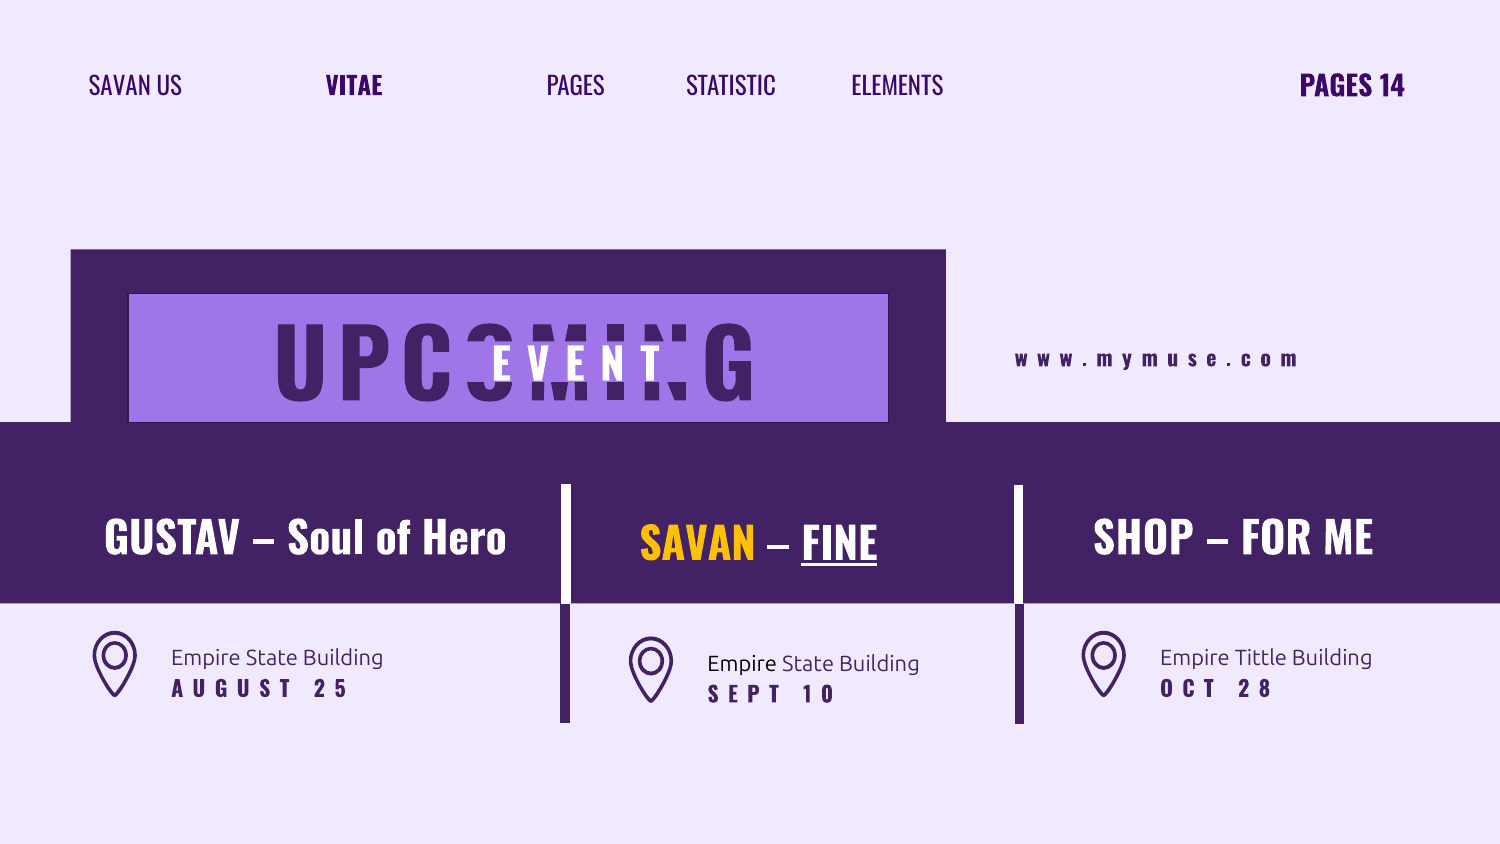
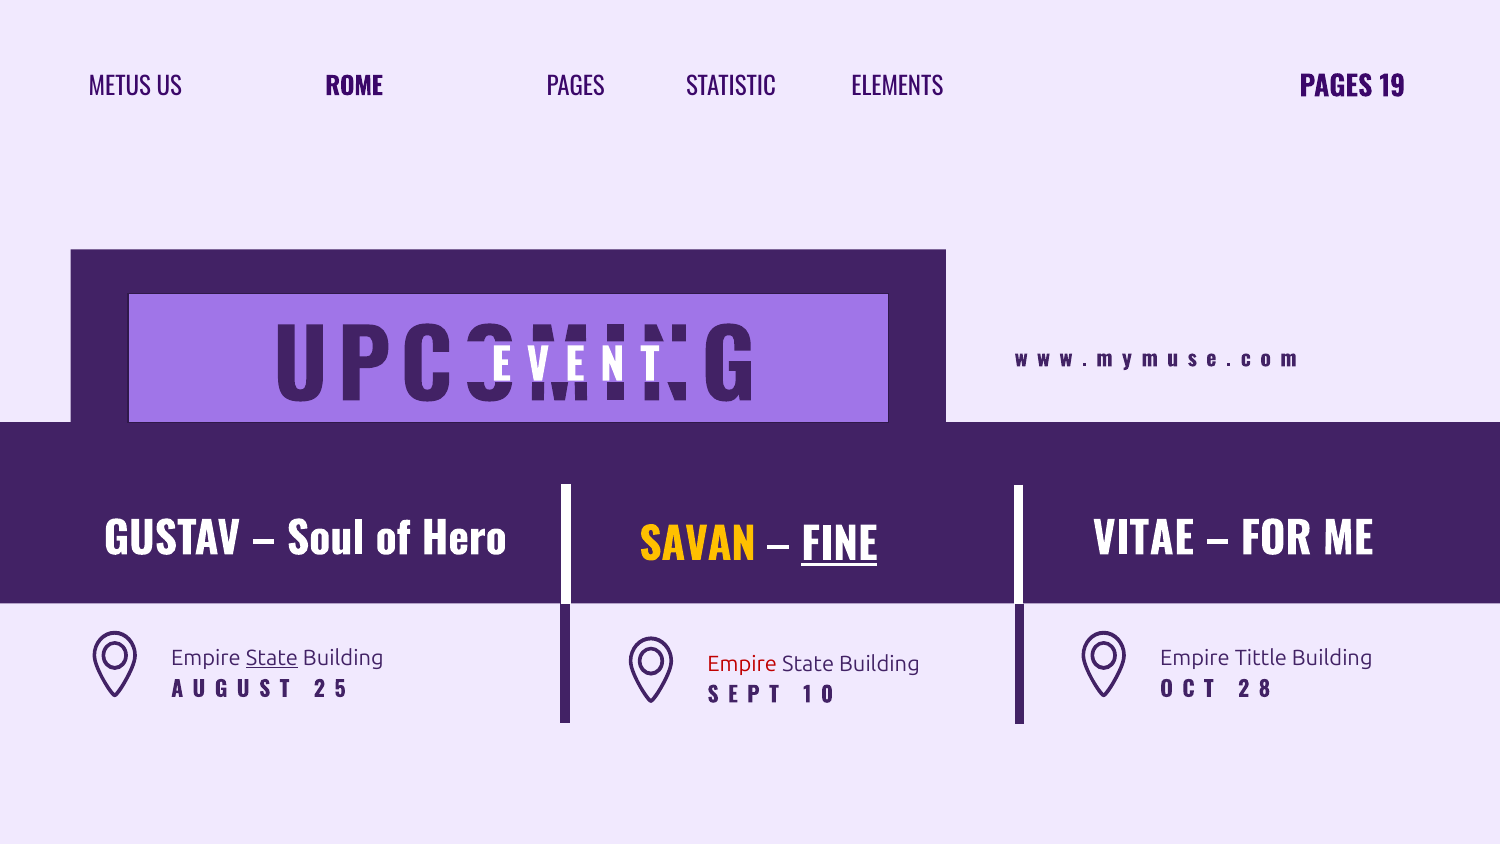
14: 14 -> 19 (1392, 87)
SAVAN: SAVAN -> METUS (120, 87)
VITAE: VITAE -> ROME (354, 87)
SHOP: SHOP -> VITAE (1143, 540)
State underline: none -> present (272, 658)
Empire colour: black -> red (742, 664)
